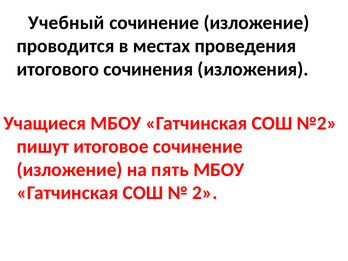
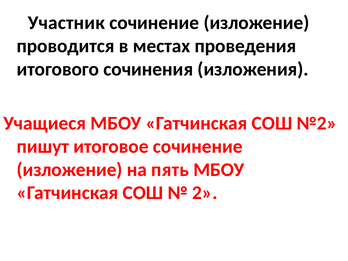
Учебный: Учебный -> Участник (66, 23)
